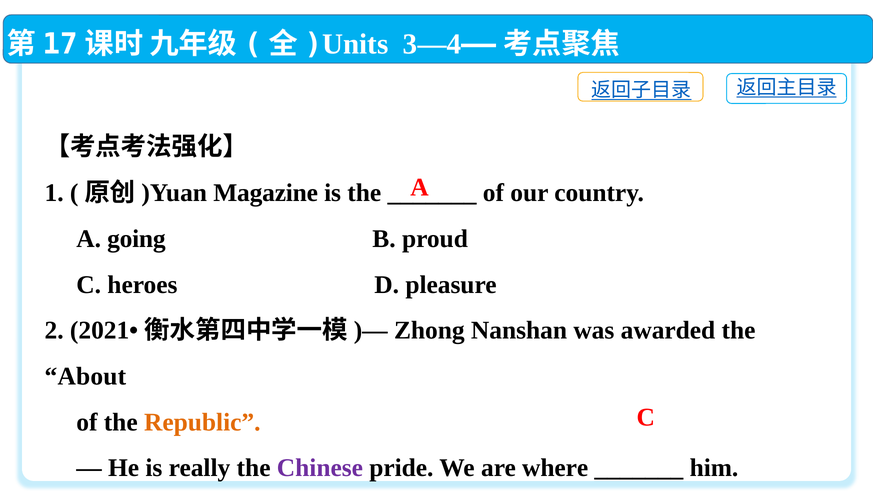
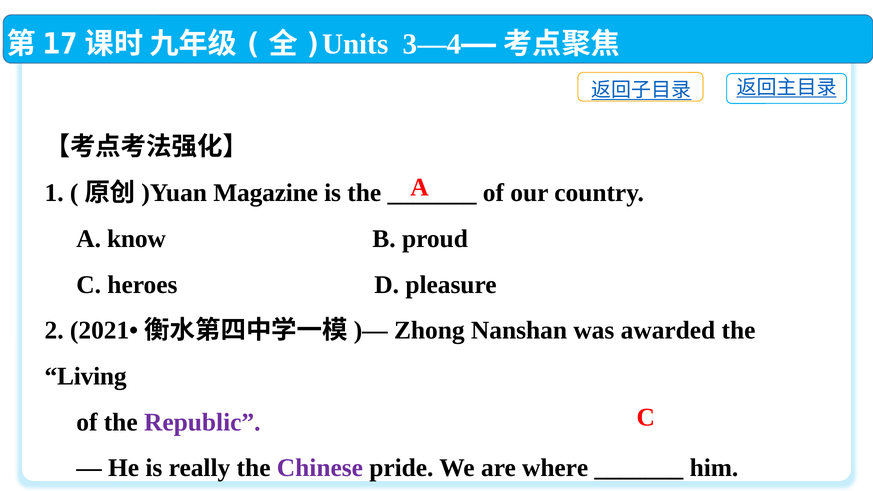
going: going -> know (136, 239)
About: About -> Living (86, 376)
Republic colour: orange -> purple (202, 422)
